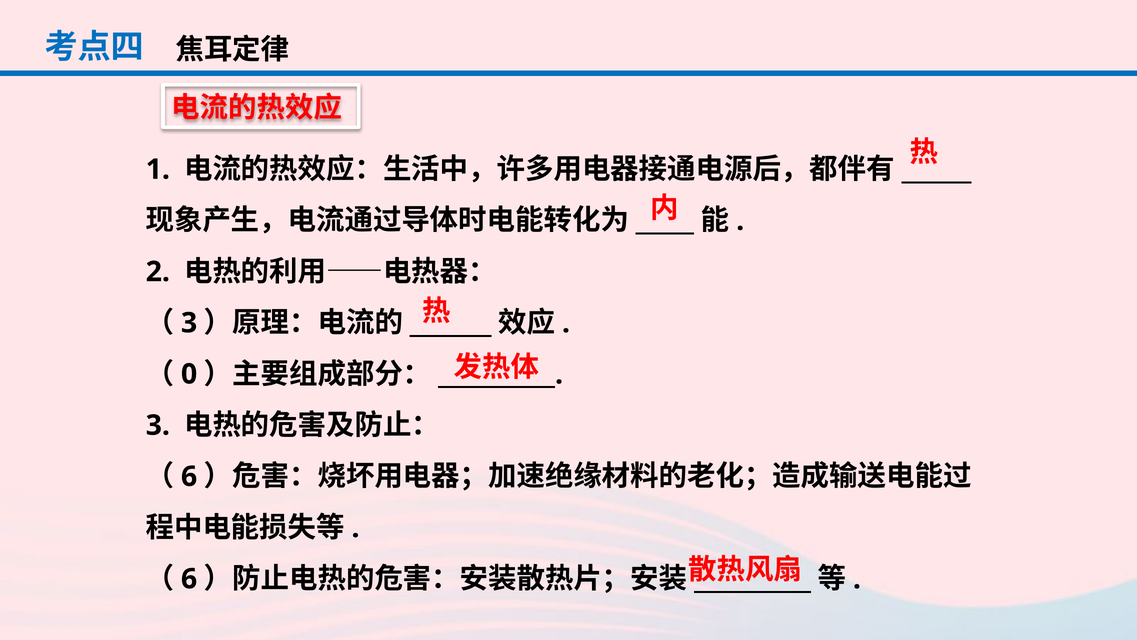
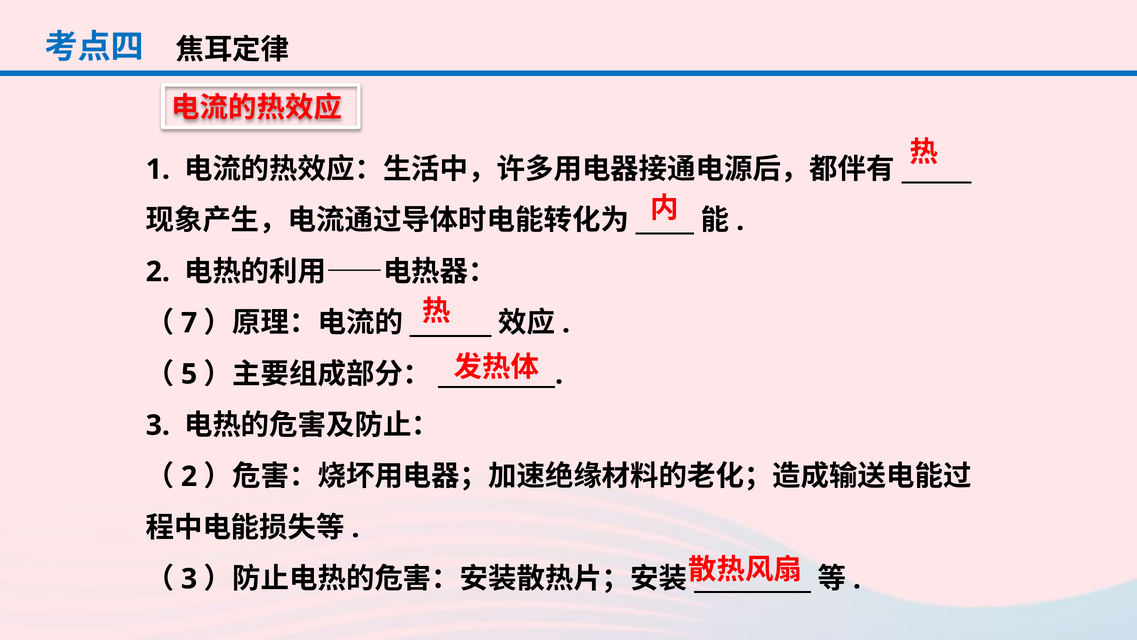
3: 3 -> 7 (189, 323)
0: 0 -> 5 (189, 374)
6: 6 -> 2 (189, 476)
6: 6 -> 3 (189, 579)
